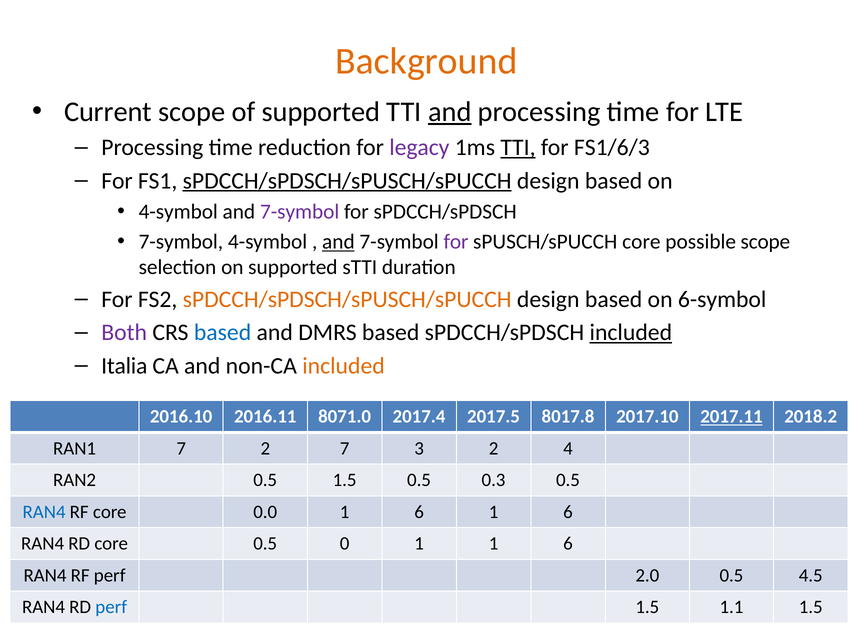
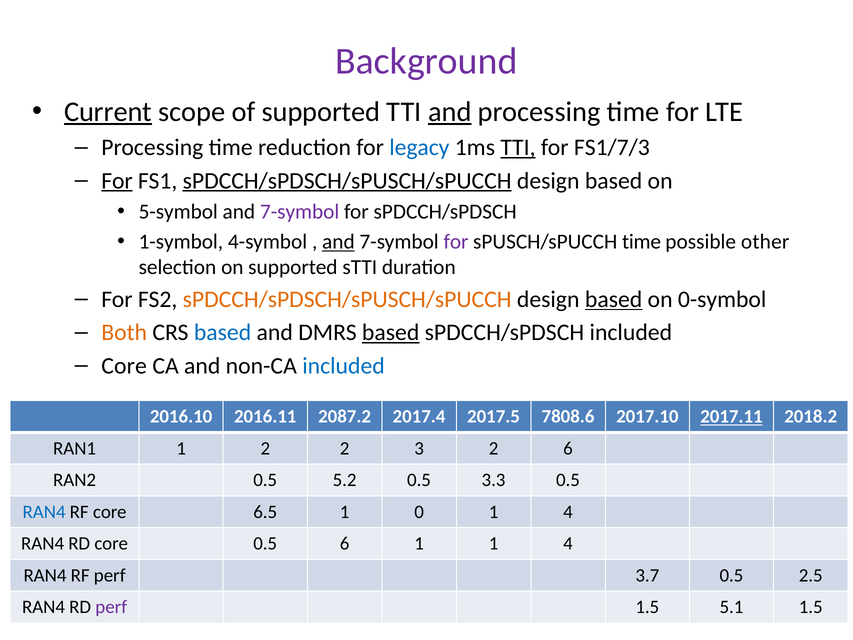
Background colour: orange -> purple (426, 61)
Current underline: none -> present (108, 112)
legacy colour: purple -> blue (419, 147)
FS1/6/3: FS1/6/3 -> FS1/7/3 (612, 147)
For underline: none -> present (117, 181)
4-symbol: 4-symbol -> 5-symbol (178, 212)
7-symbol: 7-symbol -> 1-symbol (181, 242)
sPUSCH/sPUCCH core: core -> time (642, 242)
possible scope: scope -> other (765, 242)
based underline: none -> present (614, 299)
6-symbol: 6-symbol -> 0-symbol (722, 299)
Both colour: purple -> orange (124, 332)
based underline: none -> present (391, 332)
included underline: present -> none (631, 332)
Italia: Italia -> Core (124, 366)
included colour: orange -> blue (344, 366)
8071.0: 8071.0 -> 2087.2 (345, 417)
8017.8: 8017.8 -> 7808.6 (568, 417)
RAN1 7: 7 -> 1 (181, 448)
2 7: 7 -> 2 (345, 448)
2 4: 4 -> 6 (568, 448)
0.5 1.5: 1.5 -> 5.2 (345, 480)
0.3: 0.3 -> 3.3 (494, 480)
0.0: 0.0 -> 6.5 (265, 512)
6: 6 -> 0 (419, 512)
6: 6 -> 4 (568, 512)
0.5 0: 0 -> 6 (345, 543)
1 1 6: 6 -> 4 (568, 543)
2.0: 2.0 -> 3.7 (647, 575)
4.5: 4.5 -> 2.5 (811, 575)
perf colour: blue -> purple (111, 607)
1.1: 1.1 -> 5.1 (731, 607)
